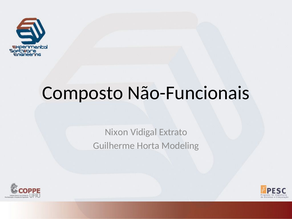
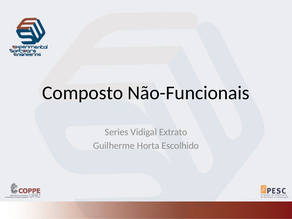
Nixon: Nixon -> Series (117, 132)
Modeling: Modeling -> Escolhido (180, 146)
